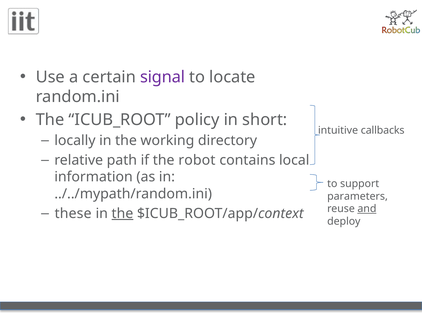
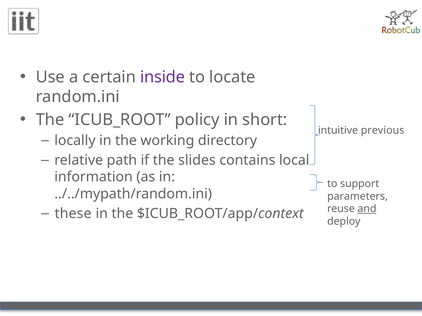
signal: signal -> inside (163, 77)
callbacks: callbacks -> previous (383, 131)
robot: robot -> slides (197, 160)
the underline: present -> none (122, 214)
